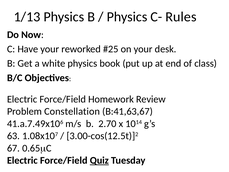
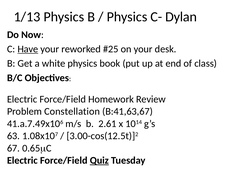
Rules: Rules -> Dylan (181, 17)
Have underline: none -> present (28, 49)
2.70: 2.70 -> 2.61 (107, 124)
